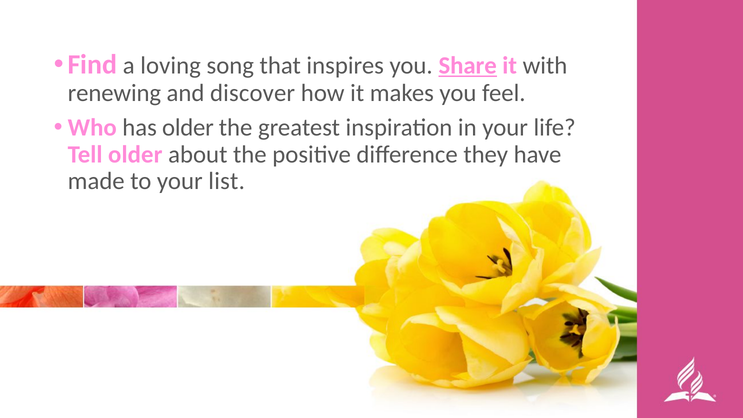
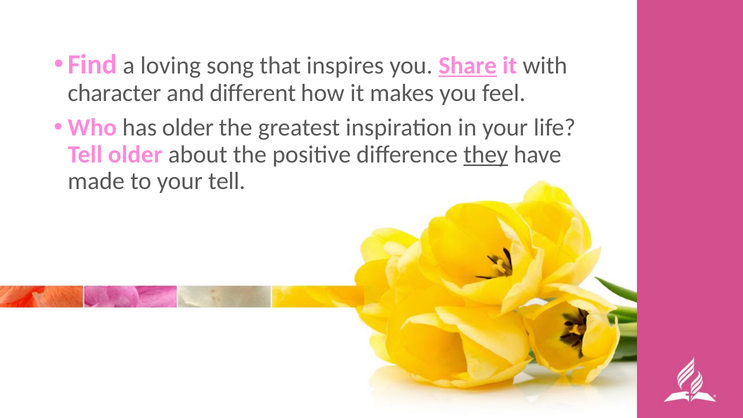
renewing: renewing -> character (114, 93)
discover: discover -> different (253, 93)
they underline: none -> present (486, 154)
your list: list -> tell (227, 181)
